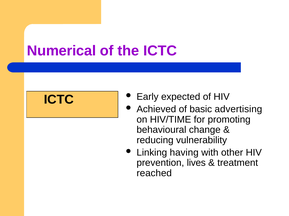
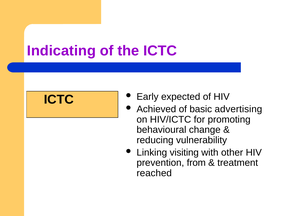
Numerical: Numerical -> Indicating (61, 51)
HIV/TIME: HIV/TIME -> HIV/ICTC (171, 120)
having: having -> visiting (184, 153)
lives: lives -> from (196, 163)
